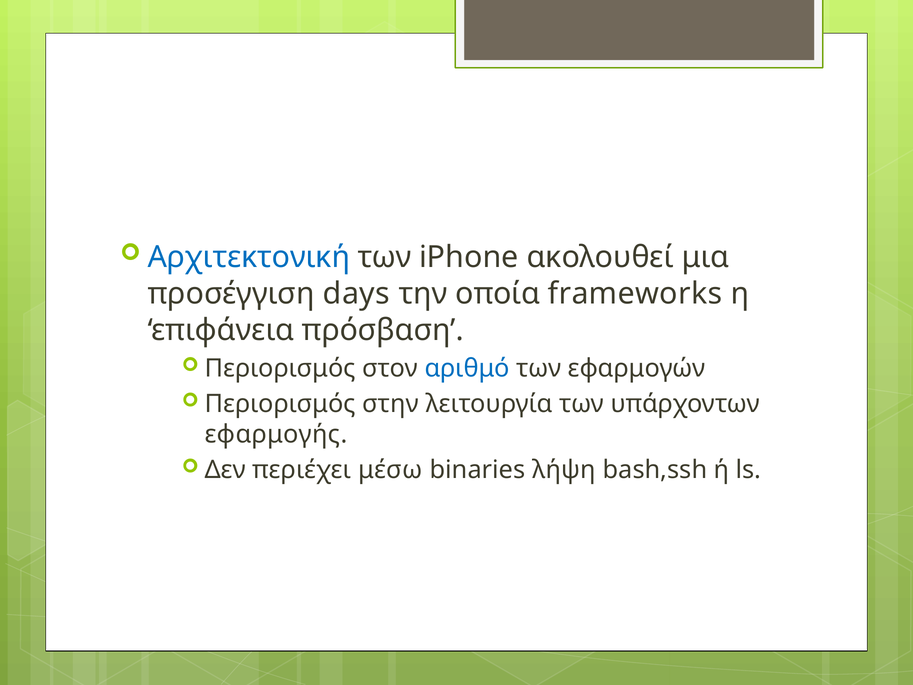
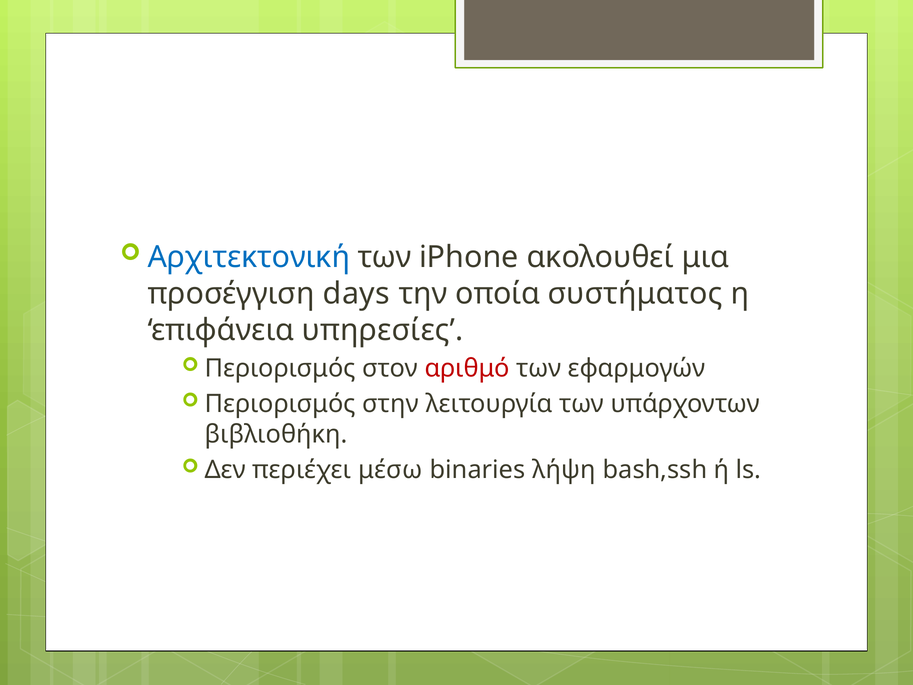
frameworks: frameworks -> συστήματος (635, 294)
πρόσβαση: πρόσβαση -> υπηρεσίες (383, 330)
αριθμό colour: blue -> red (467, 368)
εφαρμογής: εφαρμογής -> βιβλιοθήκη (276, 434)
